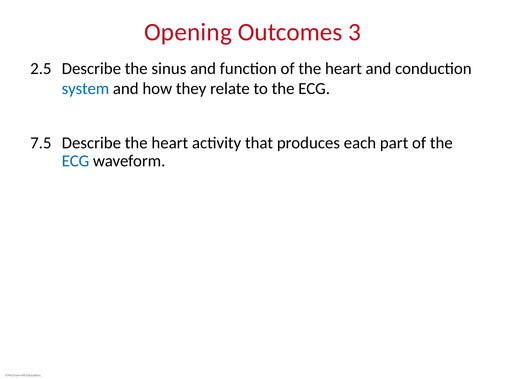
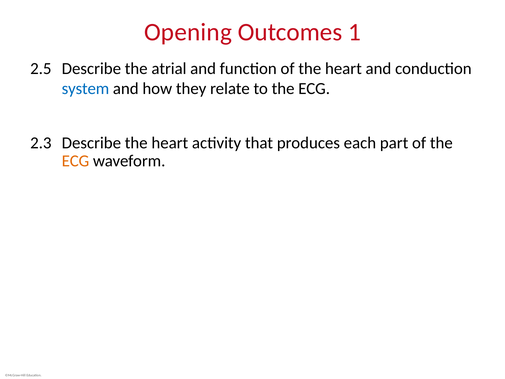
3: 3 -> 1 (354, 32)
sinus: sinus -> atrial (169, 68)
7.5: 7.5 -> 2.3 (41, 143)
ECG colour: blue -> orange (75, 161)
